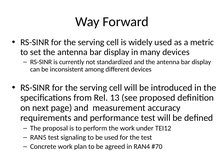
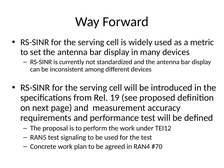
13: 13 -> 19 (115, 98)
